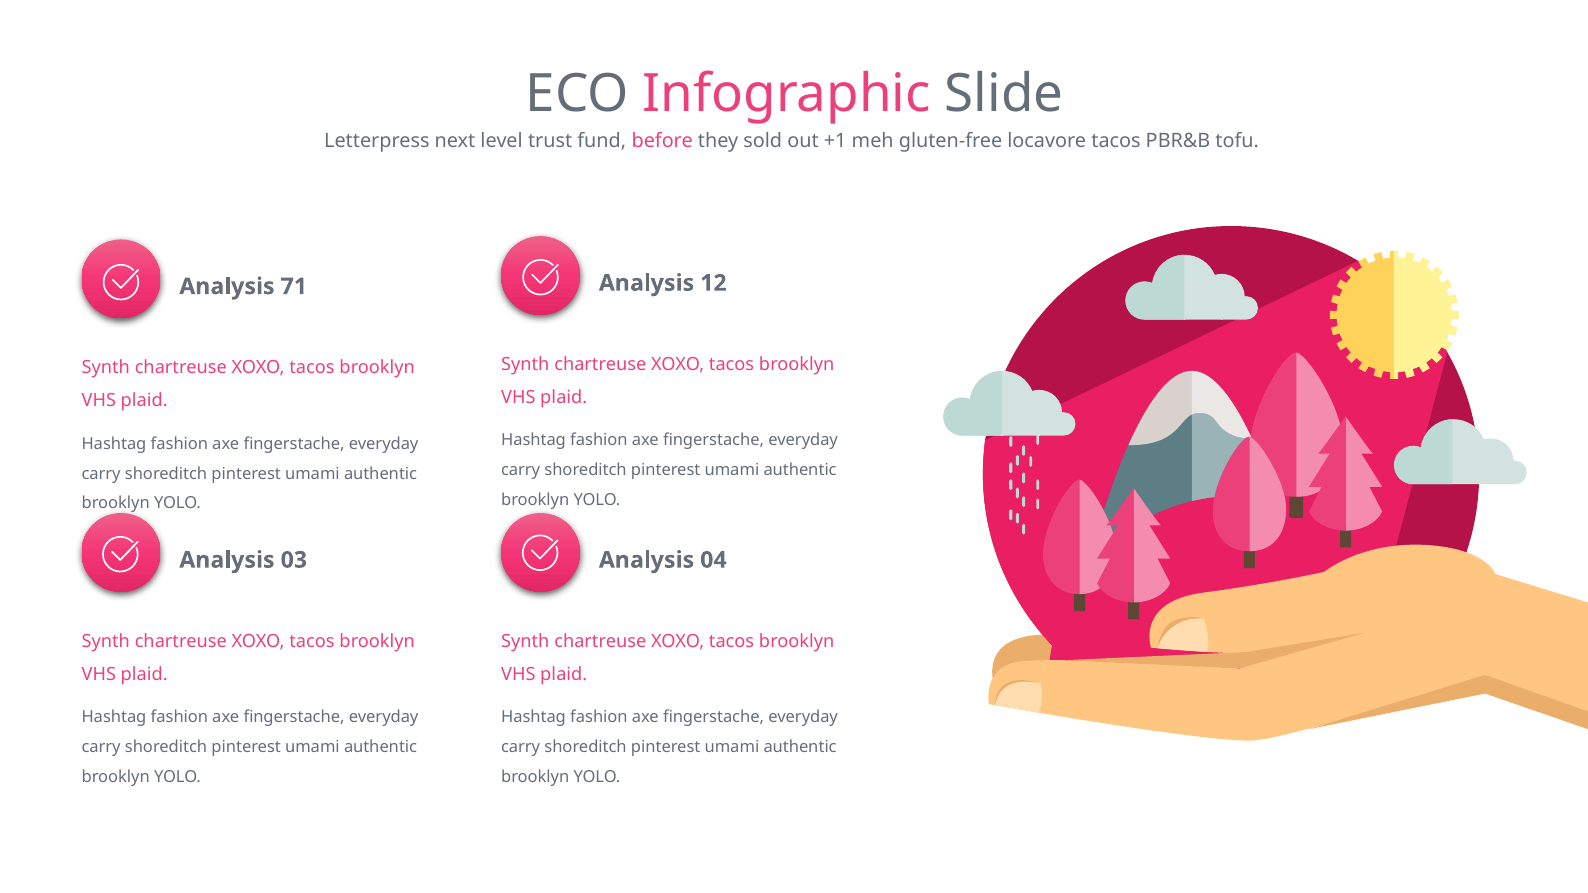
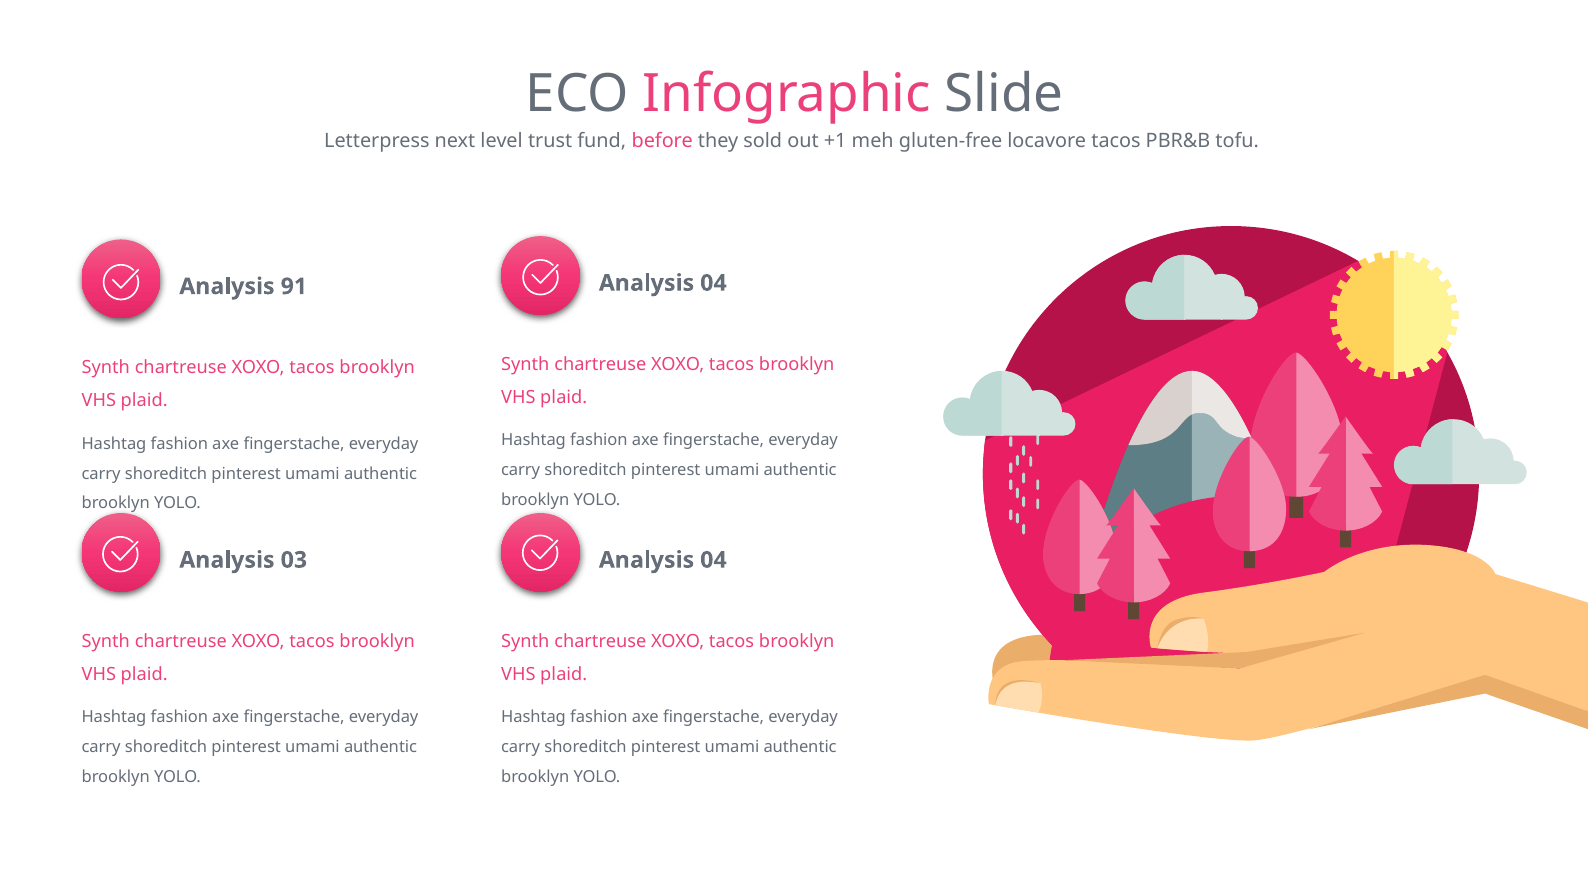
12: 12 -> 04 (713, 283)
71: 71 -> 91 (294, 287)
